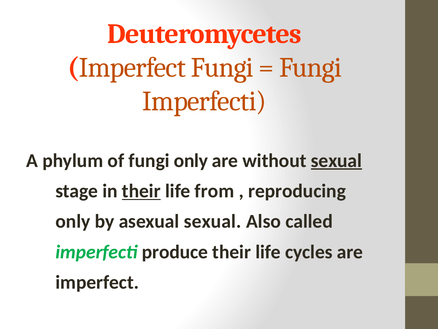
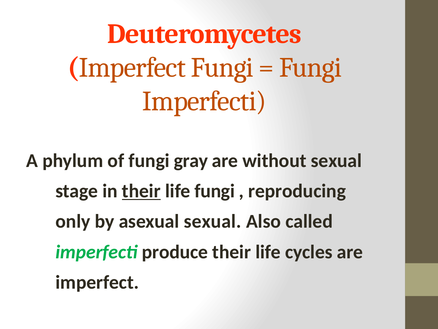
fungi only: only -> gray (191, 160)
sexual underline: present -> none (336, 160)
life from: from -> fungi (215, 191)
